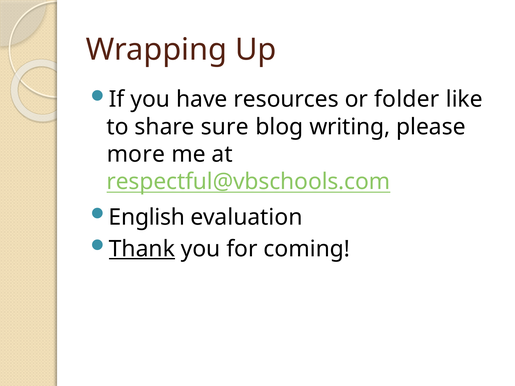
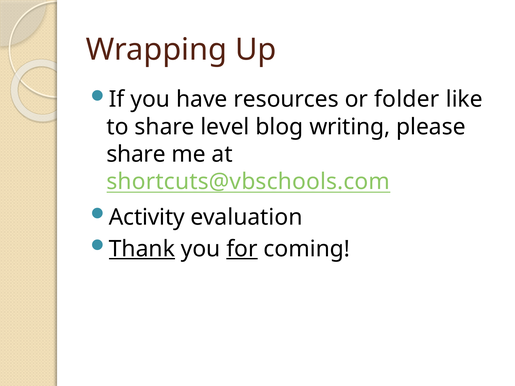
sure: sure -> level (225, 127)
more: more -> share (136, 154)
respectful@vbschools.com: respectful@vbschools.com -> shortcuts@vbschools.com (248, 182)
English: English -> Activity (147, 217)
for underline: none -> present (242, 249)
